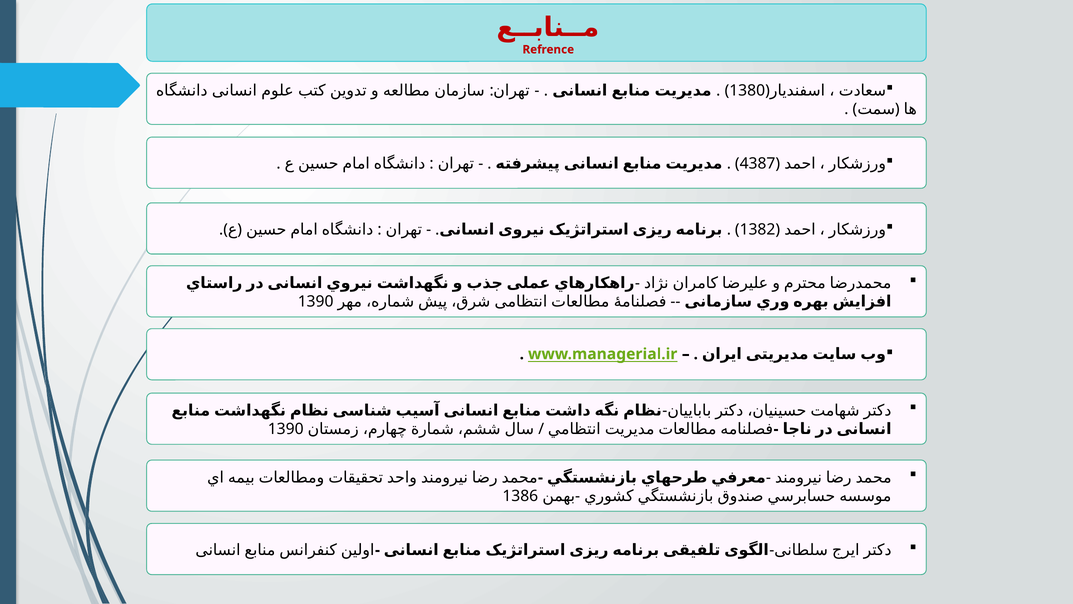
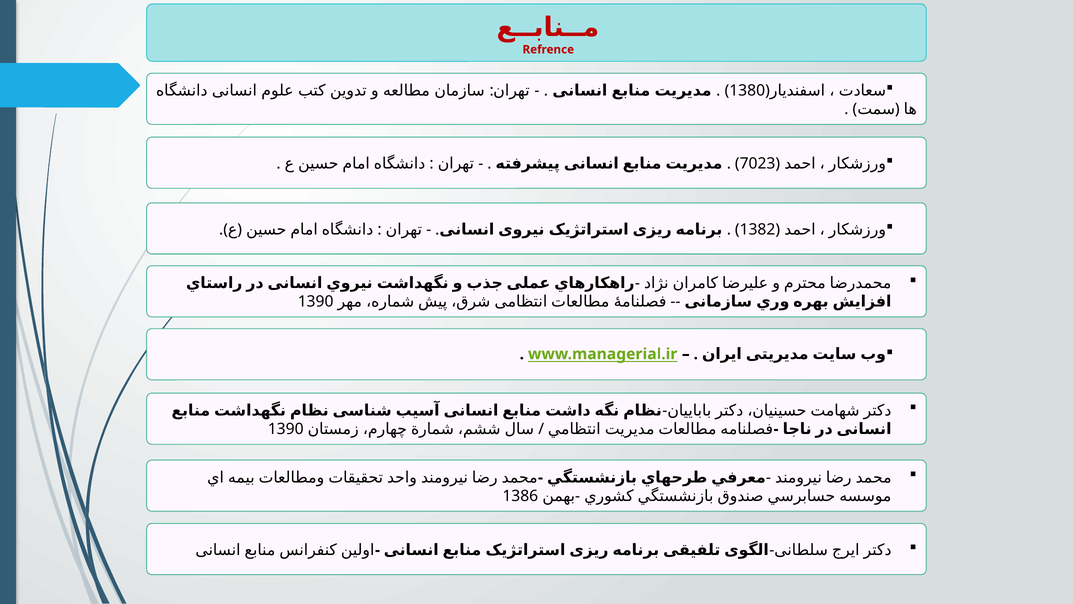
4387: 4387 -> 7023 (758, 164)
